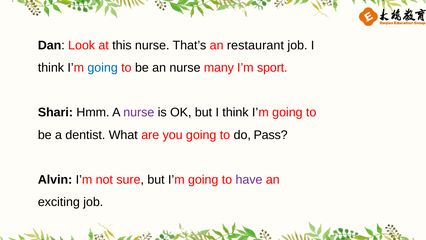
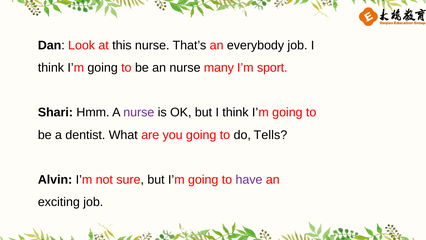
restaurant: restaurant -> everybody (255, 45)
going colour: blue -> black (103, 68)
Pass: Pass -> Tells (270, 135)
